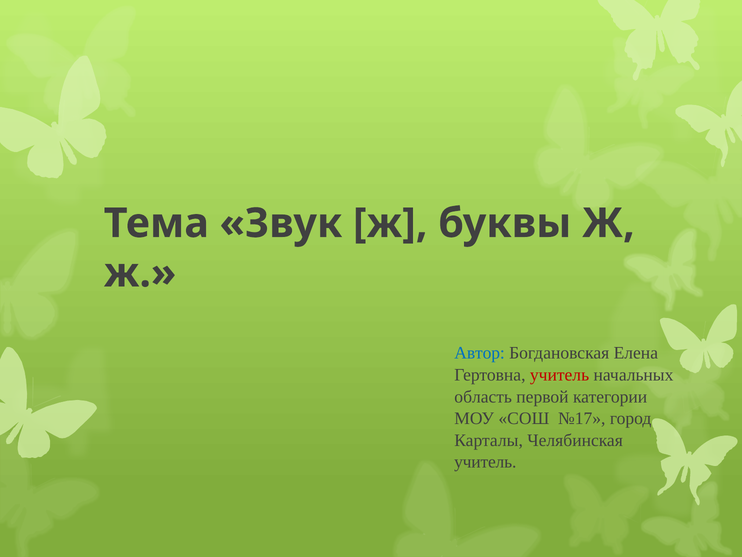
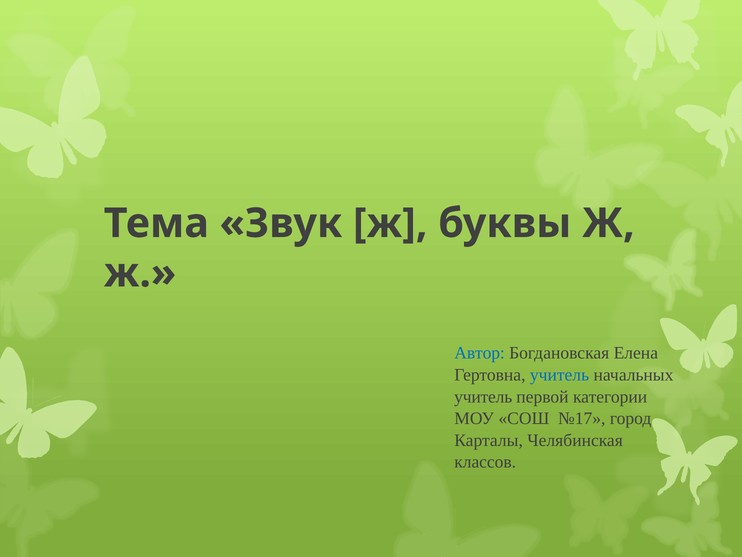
учитель colour: red -> blue (560, 375)
область: область -> учитель (483, 396)
учитель: учитель -> классов (485, 462)
